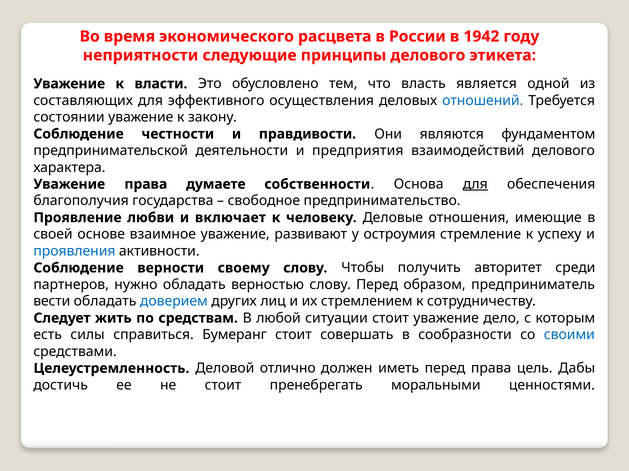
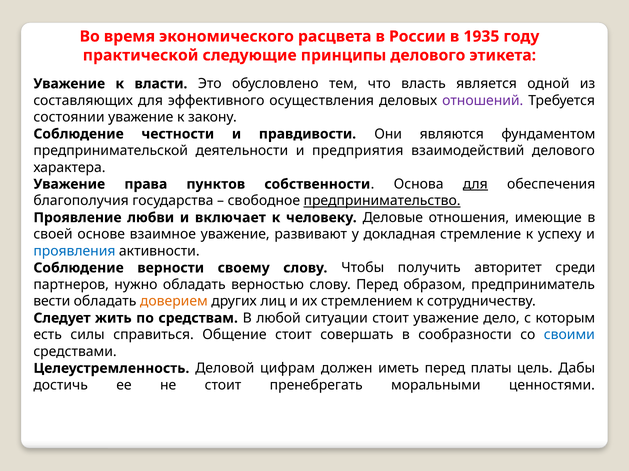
1942: 1942 -> 1935 (481, 36)
неприятности: неприятности -> практической (141, 55)
отношений colour: blue -> purple (483, 101)
думаете: думаете -> пунктов (216, 184)
предпринимательство underline: none -> present (382, 201)
остроумия: остроумия -> докладная (400, 235)
доверием colour: blue -> orange (174, 302)
Бумеранг: Бумеранг -> Общение (234, 335)
отлично: отлично -> цифрам (288, 369)
перед права: права -> платы (491, 369)
